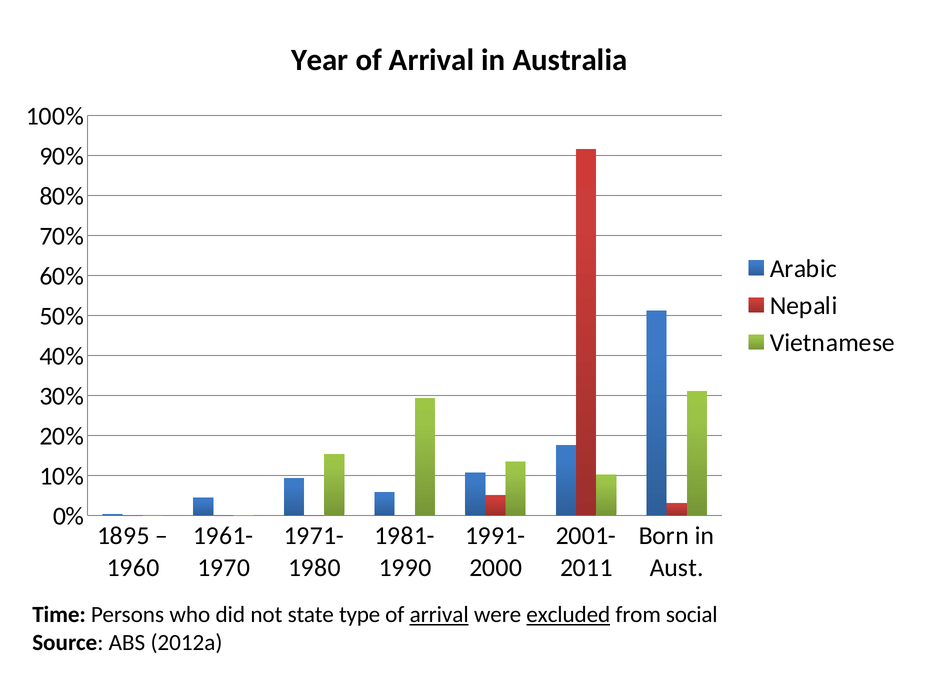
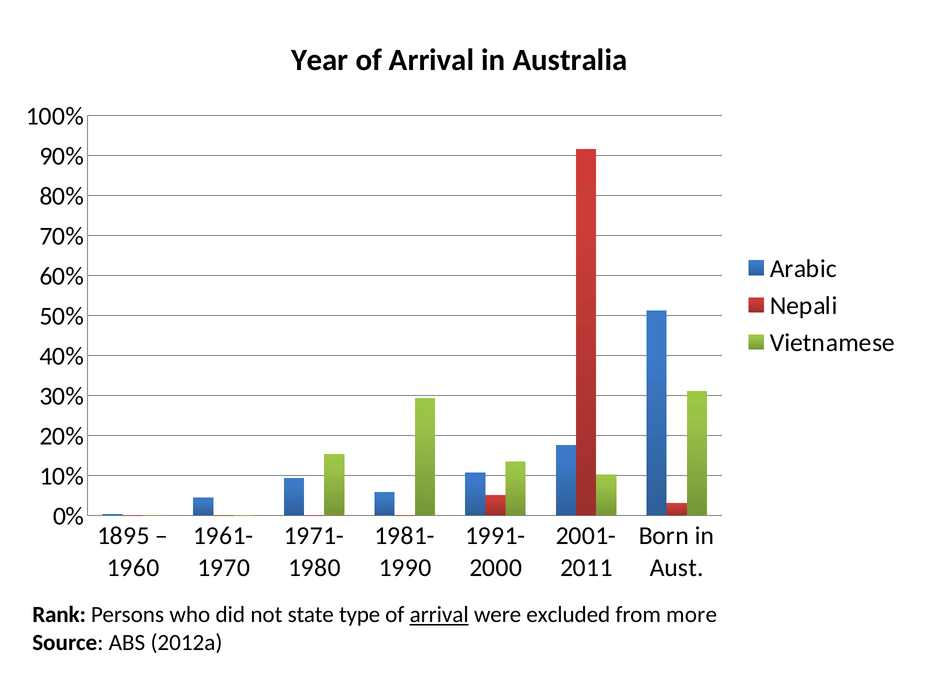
Time: Time -> Rank (59, 615)
excluded underline: present -> none (568, 615)
social: social -> more (692, 615)
